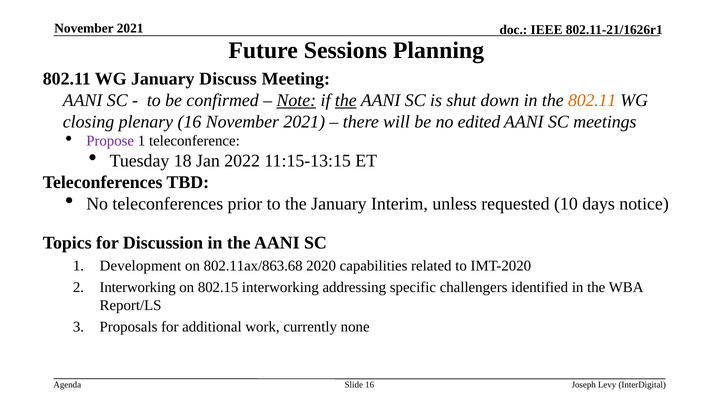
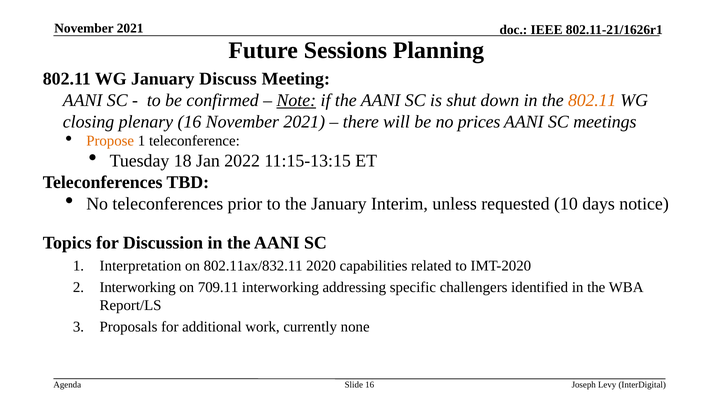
the underline: present -> none (346, 100)
edited: edited -> prices (479, 122)
Propose colour: purple -> orange (110, 141)
Development: Development -> Interpretation (140, 266)
802.11ax/863.68: 802.11ax/863.68 -> 802.11ax/832.11 (253, 266)
802.15: 802.15 -> 709.11 (218, 288)
